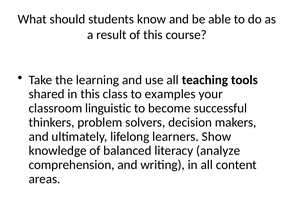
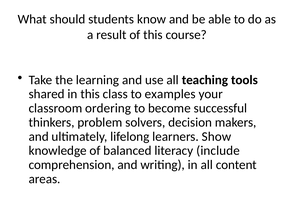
linguistic: linguistic -> ordering (108, 108)
analyze: analyze -> include (218, 150)
